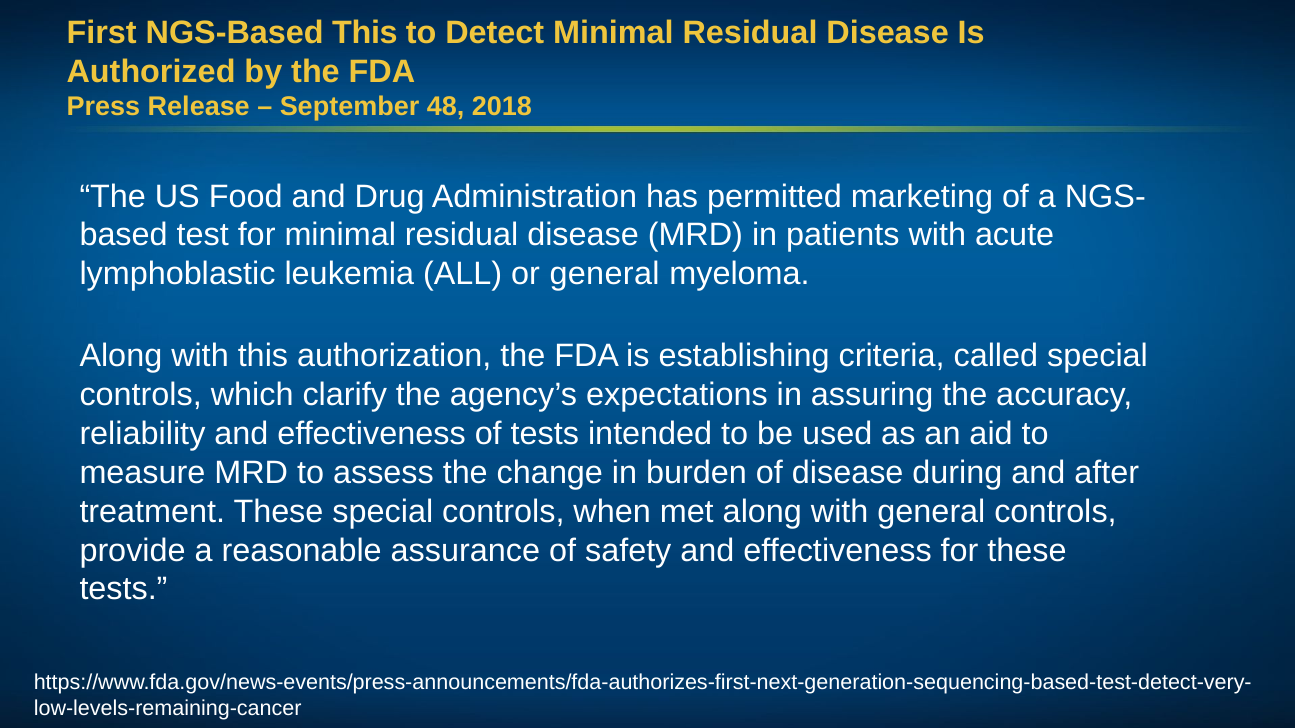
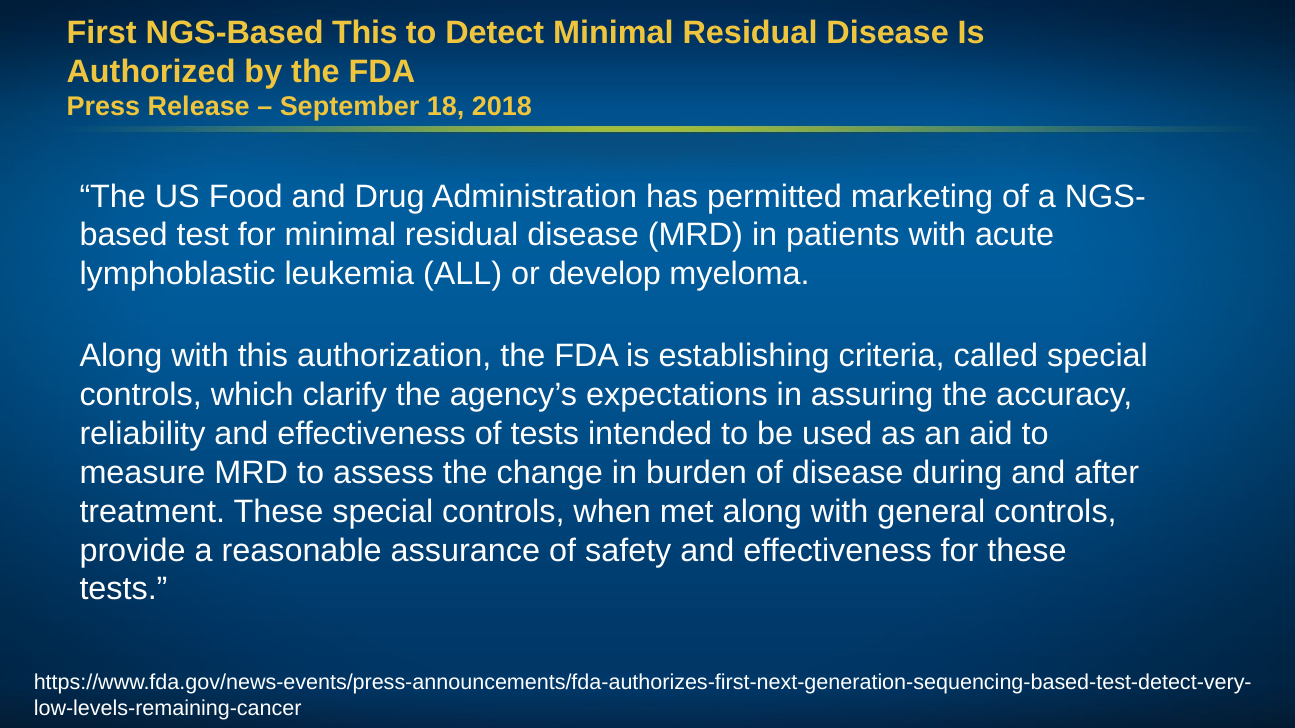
48: 48 -> 18 (446, 107)
or general: general -> develop (605, 274)
